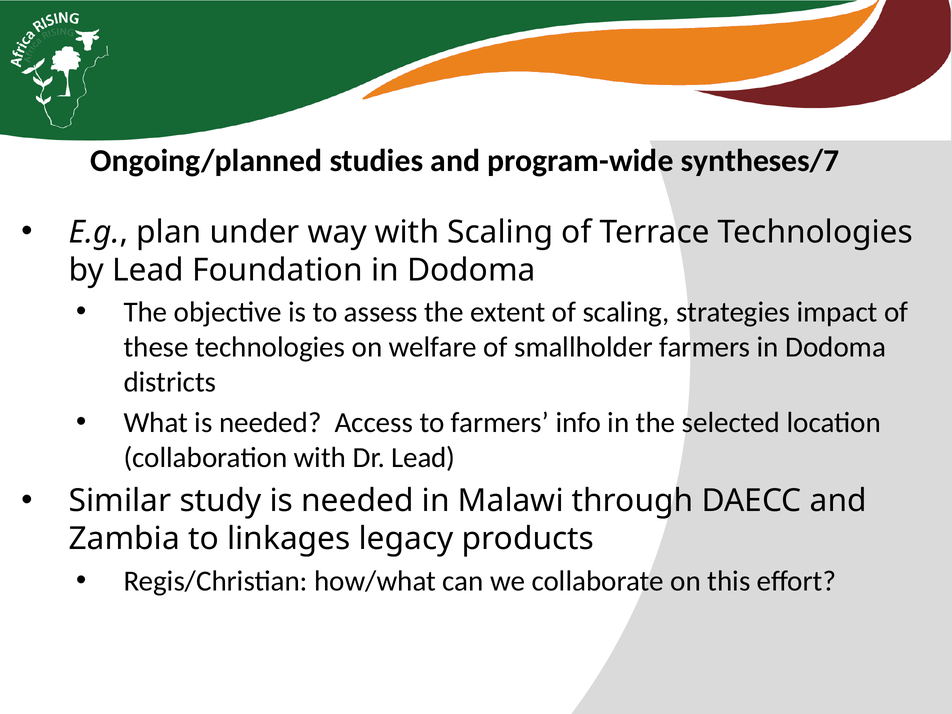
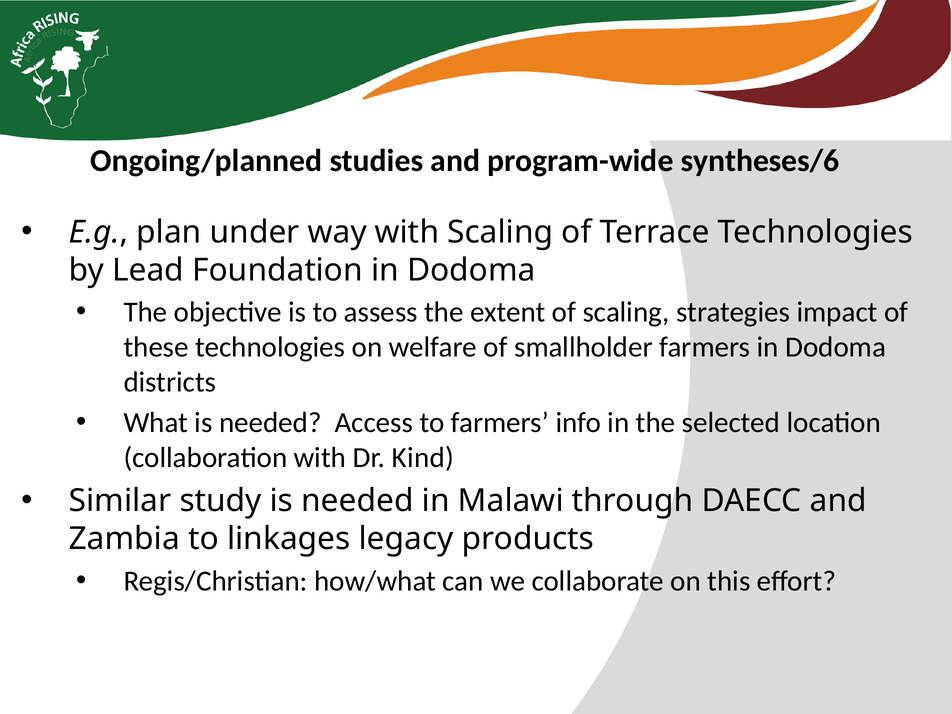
syntheses/7: syntheses/7 -> syntheses/6 (760, 161)
Dr Lead: Lead -> Kind (423, 458)
